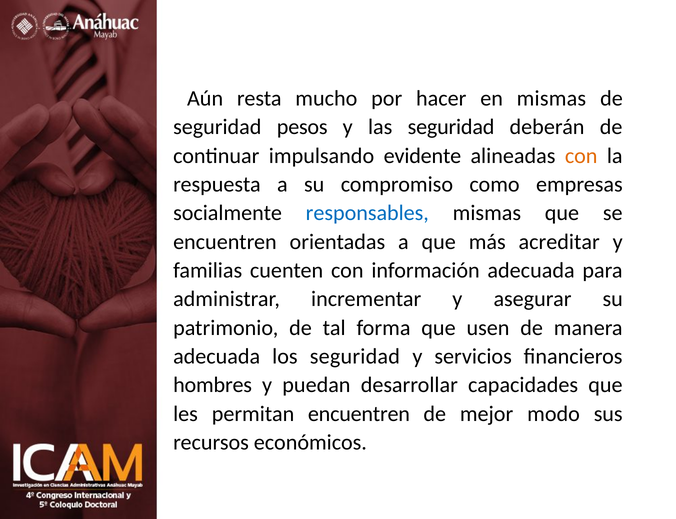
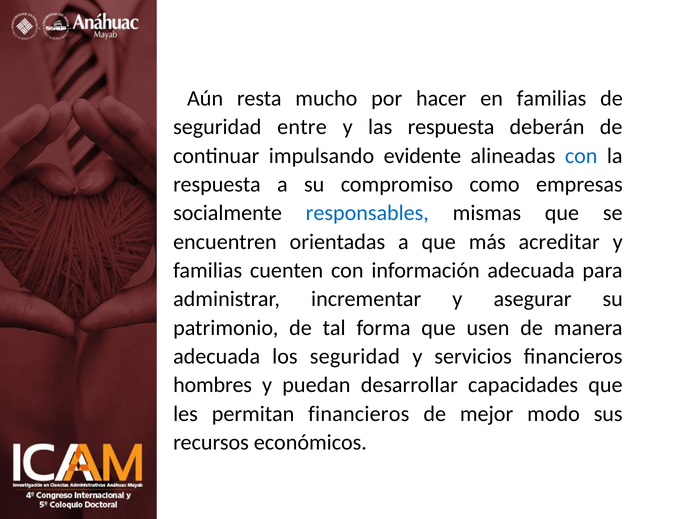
en mismas: mismas -> familias (552, 98)
pesos: pesos -> entre (302, 127)
las seguridad: seguridad -> respuesta (451, 127)
con colour: orange -> blue (581, 156)
permitan encuentren: encuentren -> financieros (359, 414)
